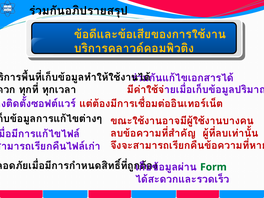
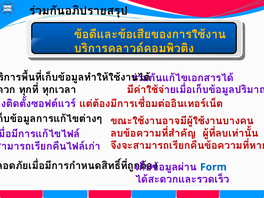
Form colour: green -> blue (213, 167)
